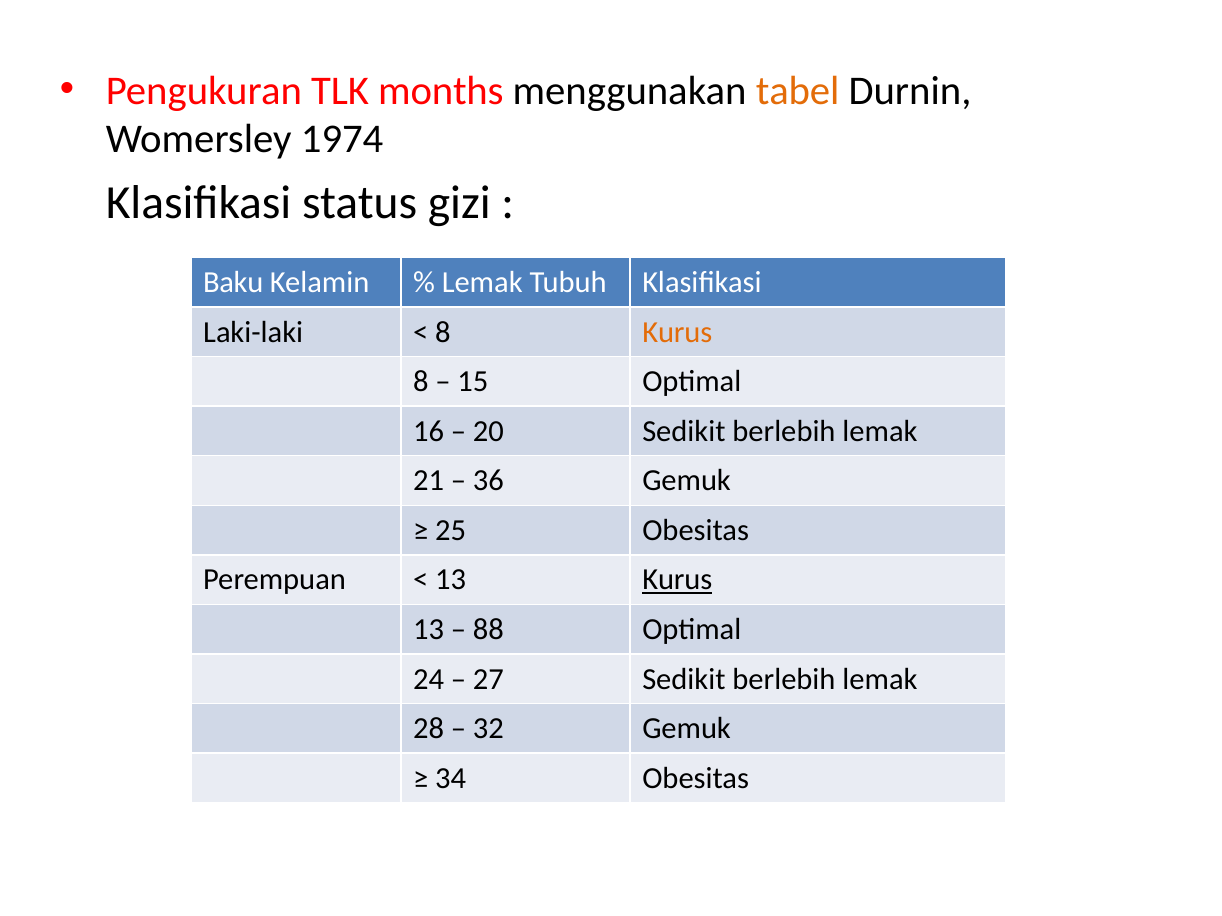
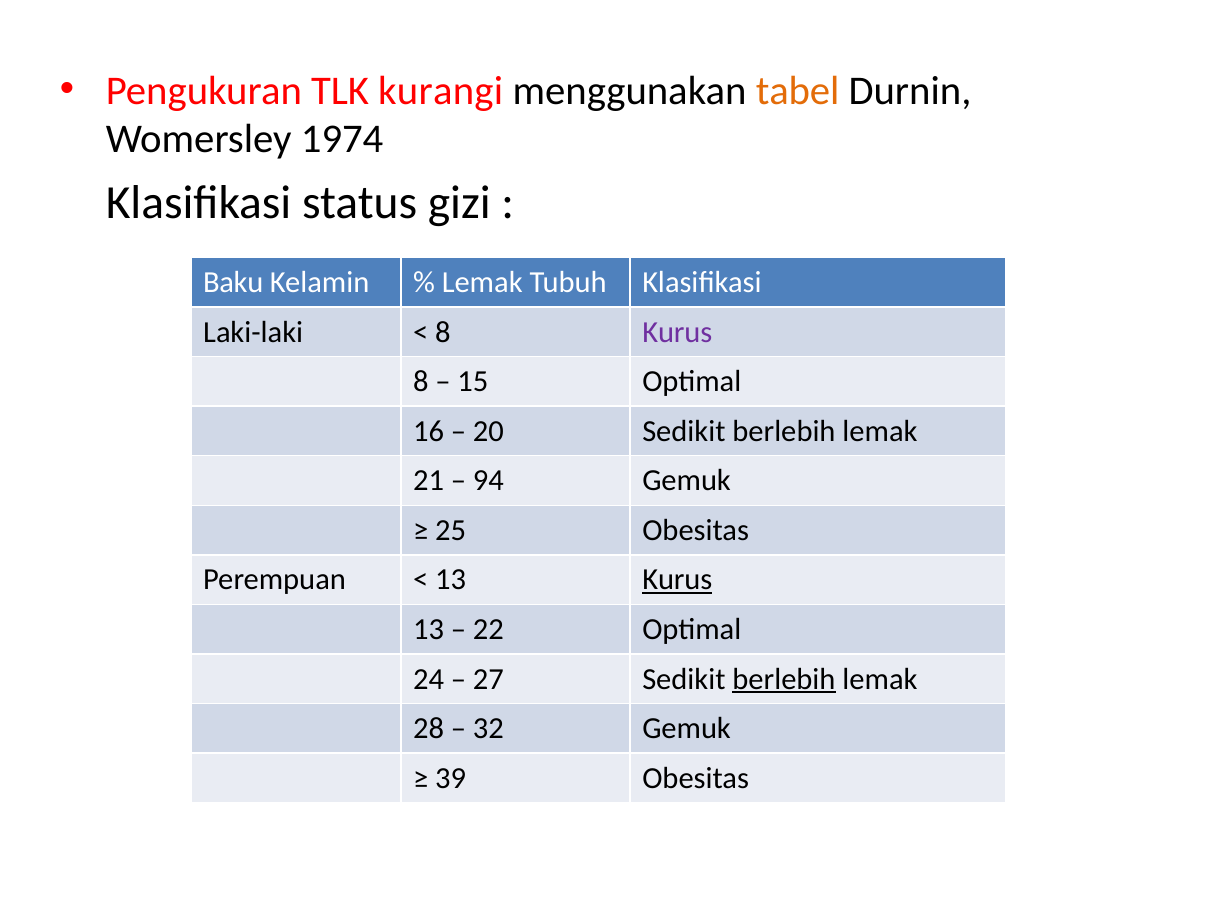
months: months -> kurangi (441, 91)
Kurus colour: orange -> purple (677, 332)
36: 36 -> 94 (488, 481)
88: 88 -> 22 (488, 630)
berlebih underline: none -> present (784, 679)
34: 34 -> 39 (451, 778)
